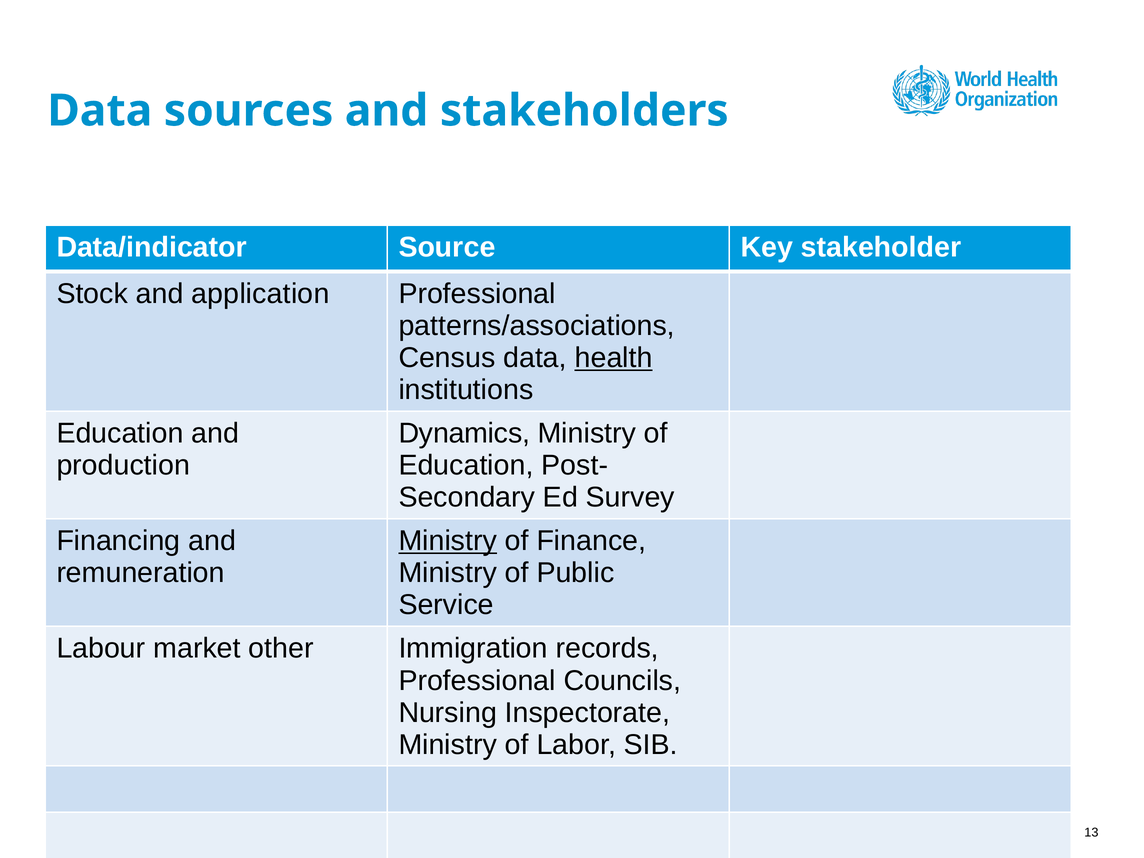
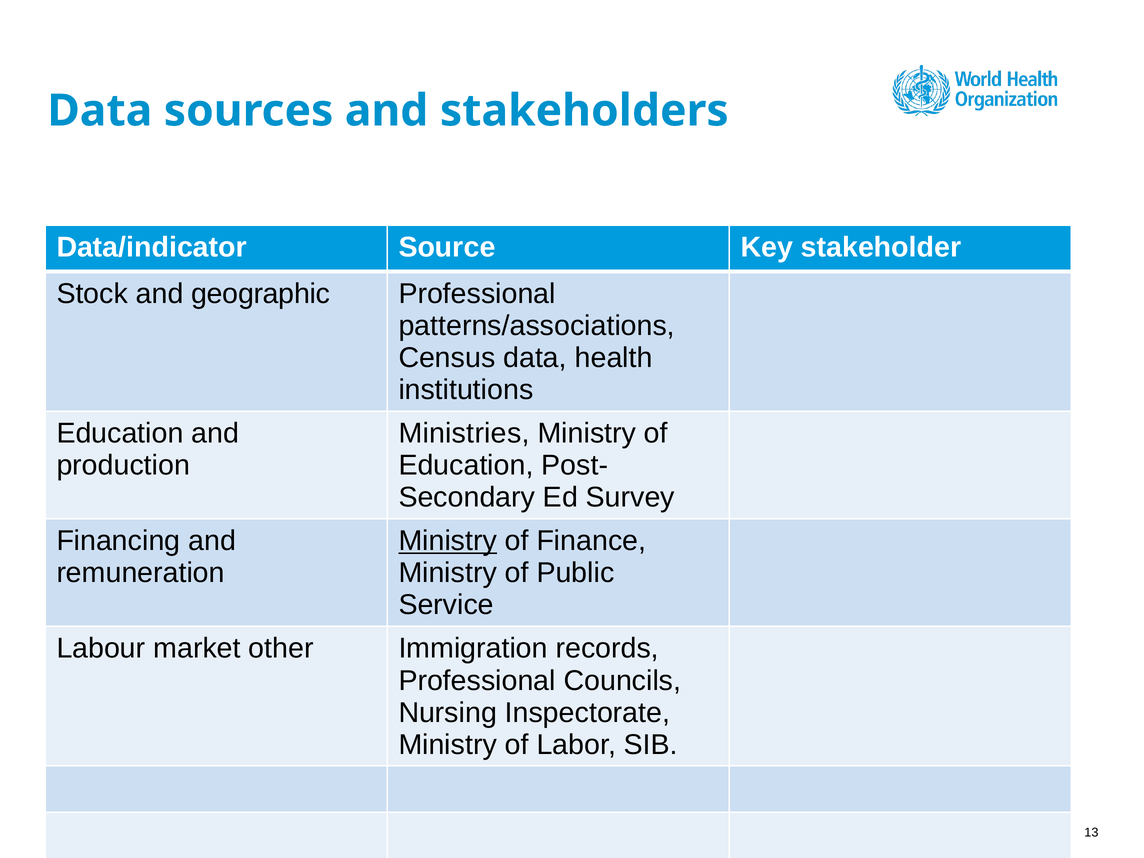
application: application -> geographic (261, 294)
health underline: present -> none (614, 358)
Dynamics: Dynamics -> Ministries (464, 433)
